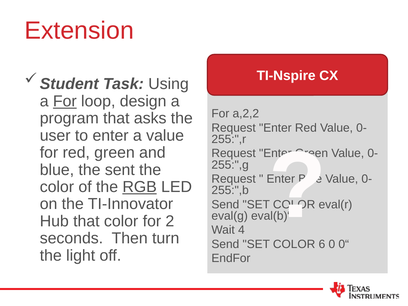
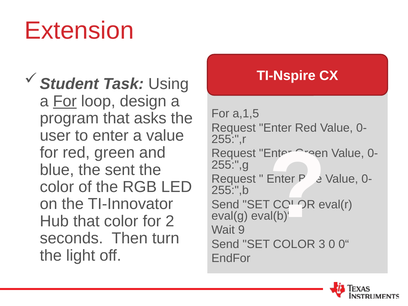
a,2,2: a,2,2 -> a,1,5 (246, 114)
RGB underline: present -> none (140, 187)
4: 4 -> 9 (241, 230)
6: 6 -> 3 (322, 244)
